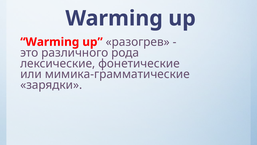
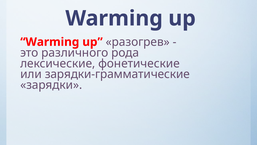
мимика-грамматические: мимика-грамматические -> зарядки-грамматические (117, 74)
